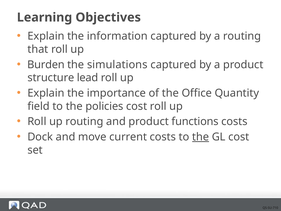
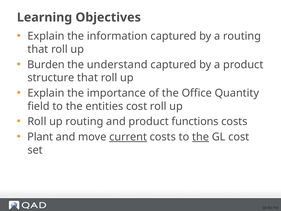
simulations: simulations -> understand (117, 65)
structure lead: lead -> that (87, 78)
policies: policies -> entities (104, 106)
Dock: Dock -> Plant (40, 137)
current underline: none -> present (128, 137)
